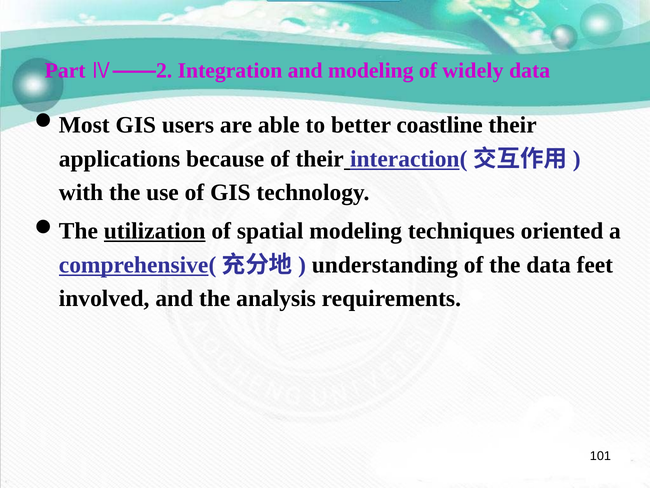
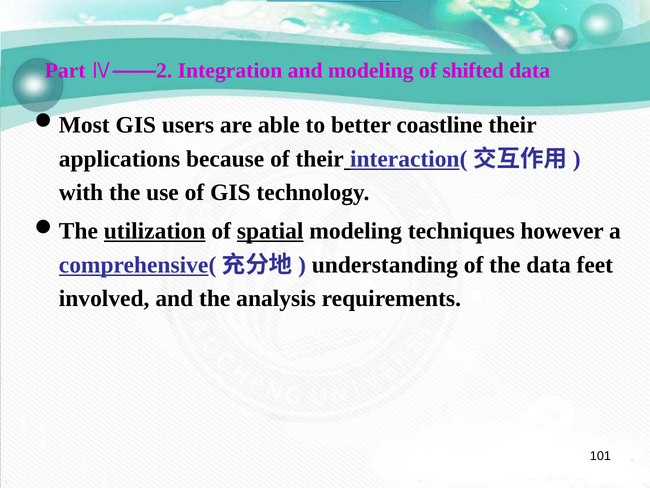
widely: widely -> shifted (473, 70)
spatial underline: none -> present (270, 231)
oriented: oriented -> however (562, 231)
